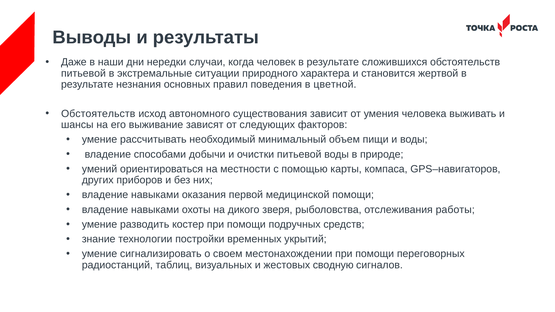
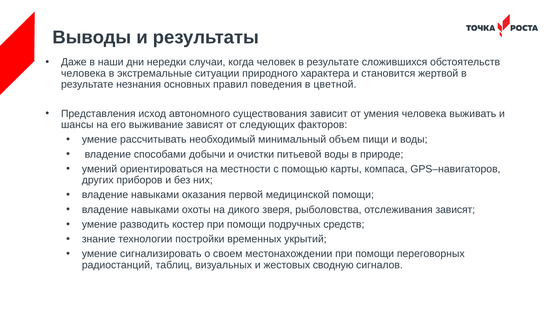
питьевой: питьевой -> человека (83, 73)
Обстоятельств: Обстоятельств -> Представления (98, 114)
отслеживания работы: работы -> зависят (455, 210)
